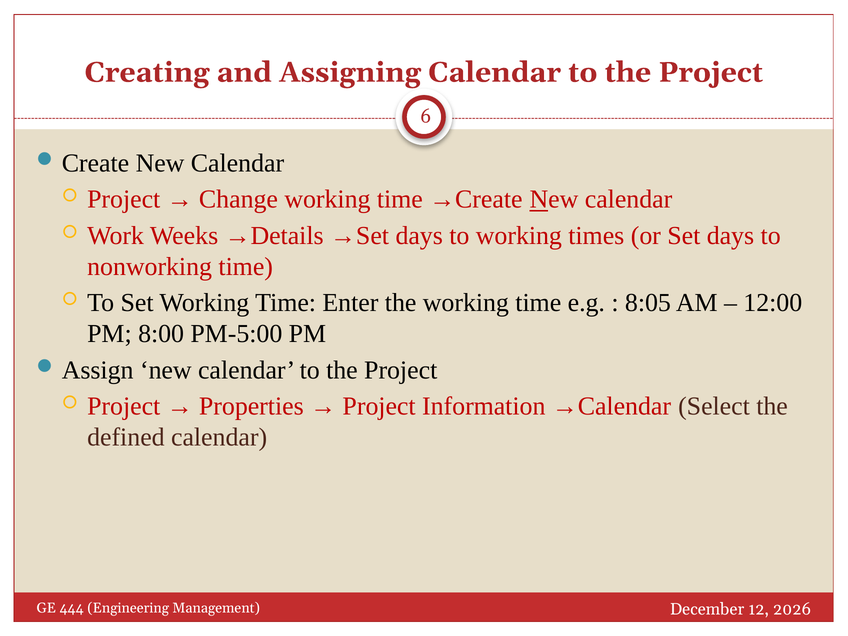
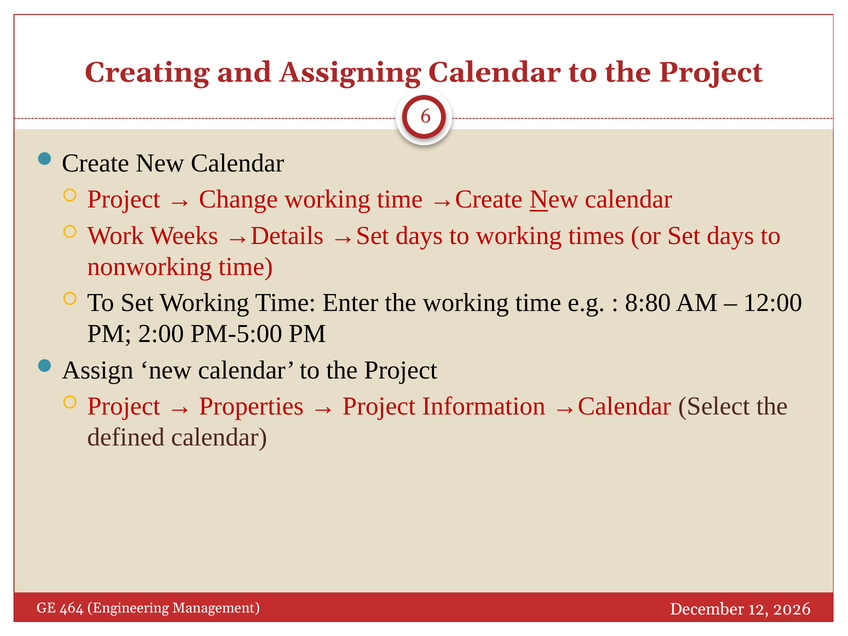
8:05: 8:05 -> 8:80 (648, 303)
8:00: 8:00 -> 2:00 (161, 334)
444: 444 -> 464 (72, 608)
